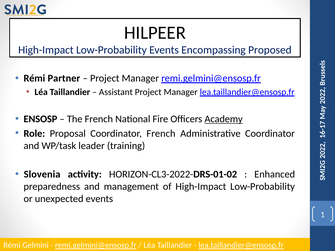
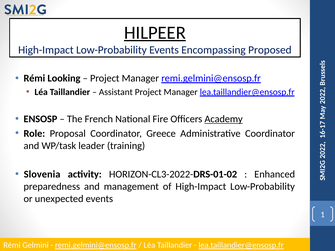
HILPEER underline: none -> present (155, 33)
Partner: Partner -> Looking (64, 78)
Coordinator French: French -> Greece (161, 134)
